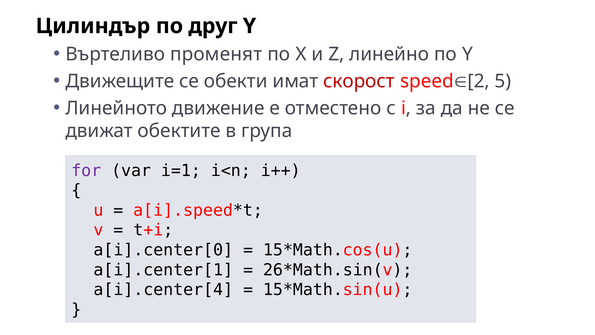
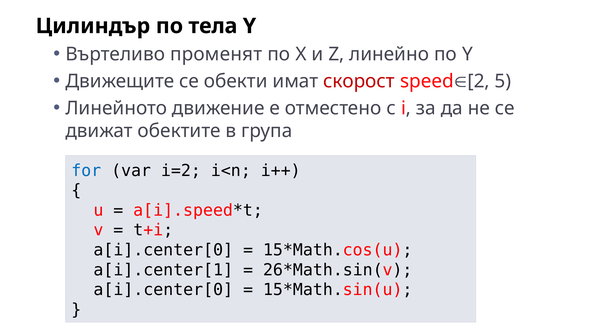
друг: друг -> тела (213, 26)
for colour: purple -> blue (86, 170)
i=1: i=1 -> i=2 (181, 170)
a[i].center[4: a[i].center[4 -> a[i].center[0 (163, 289)
